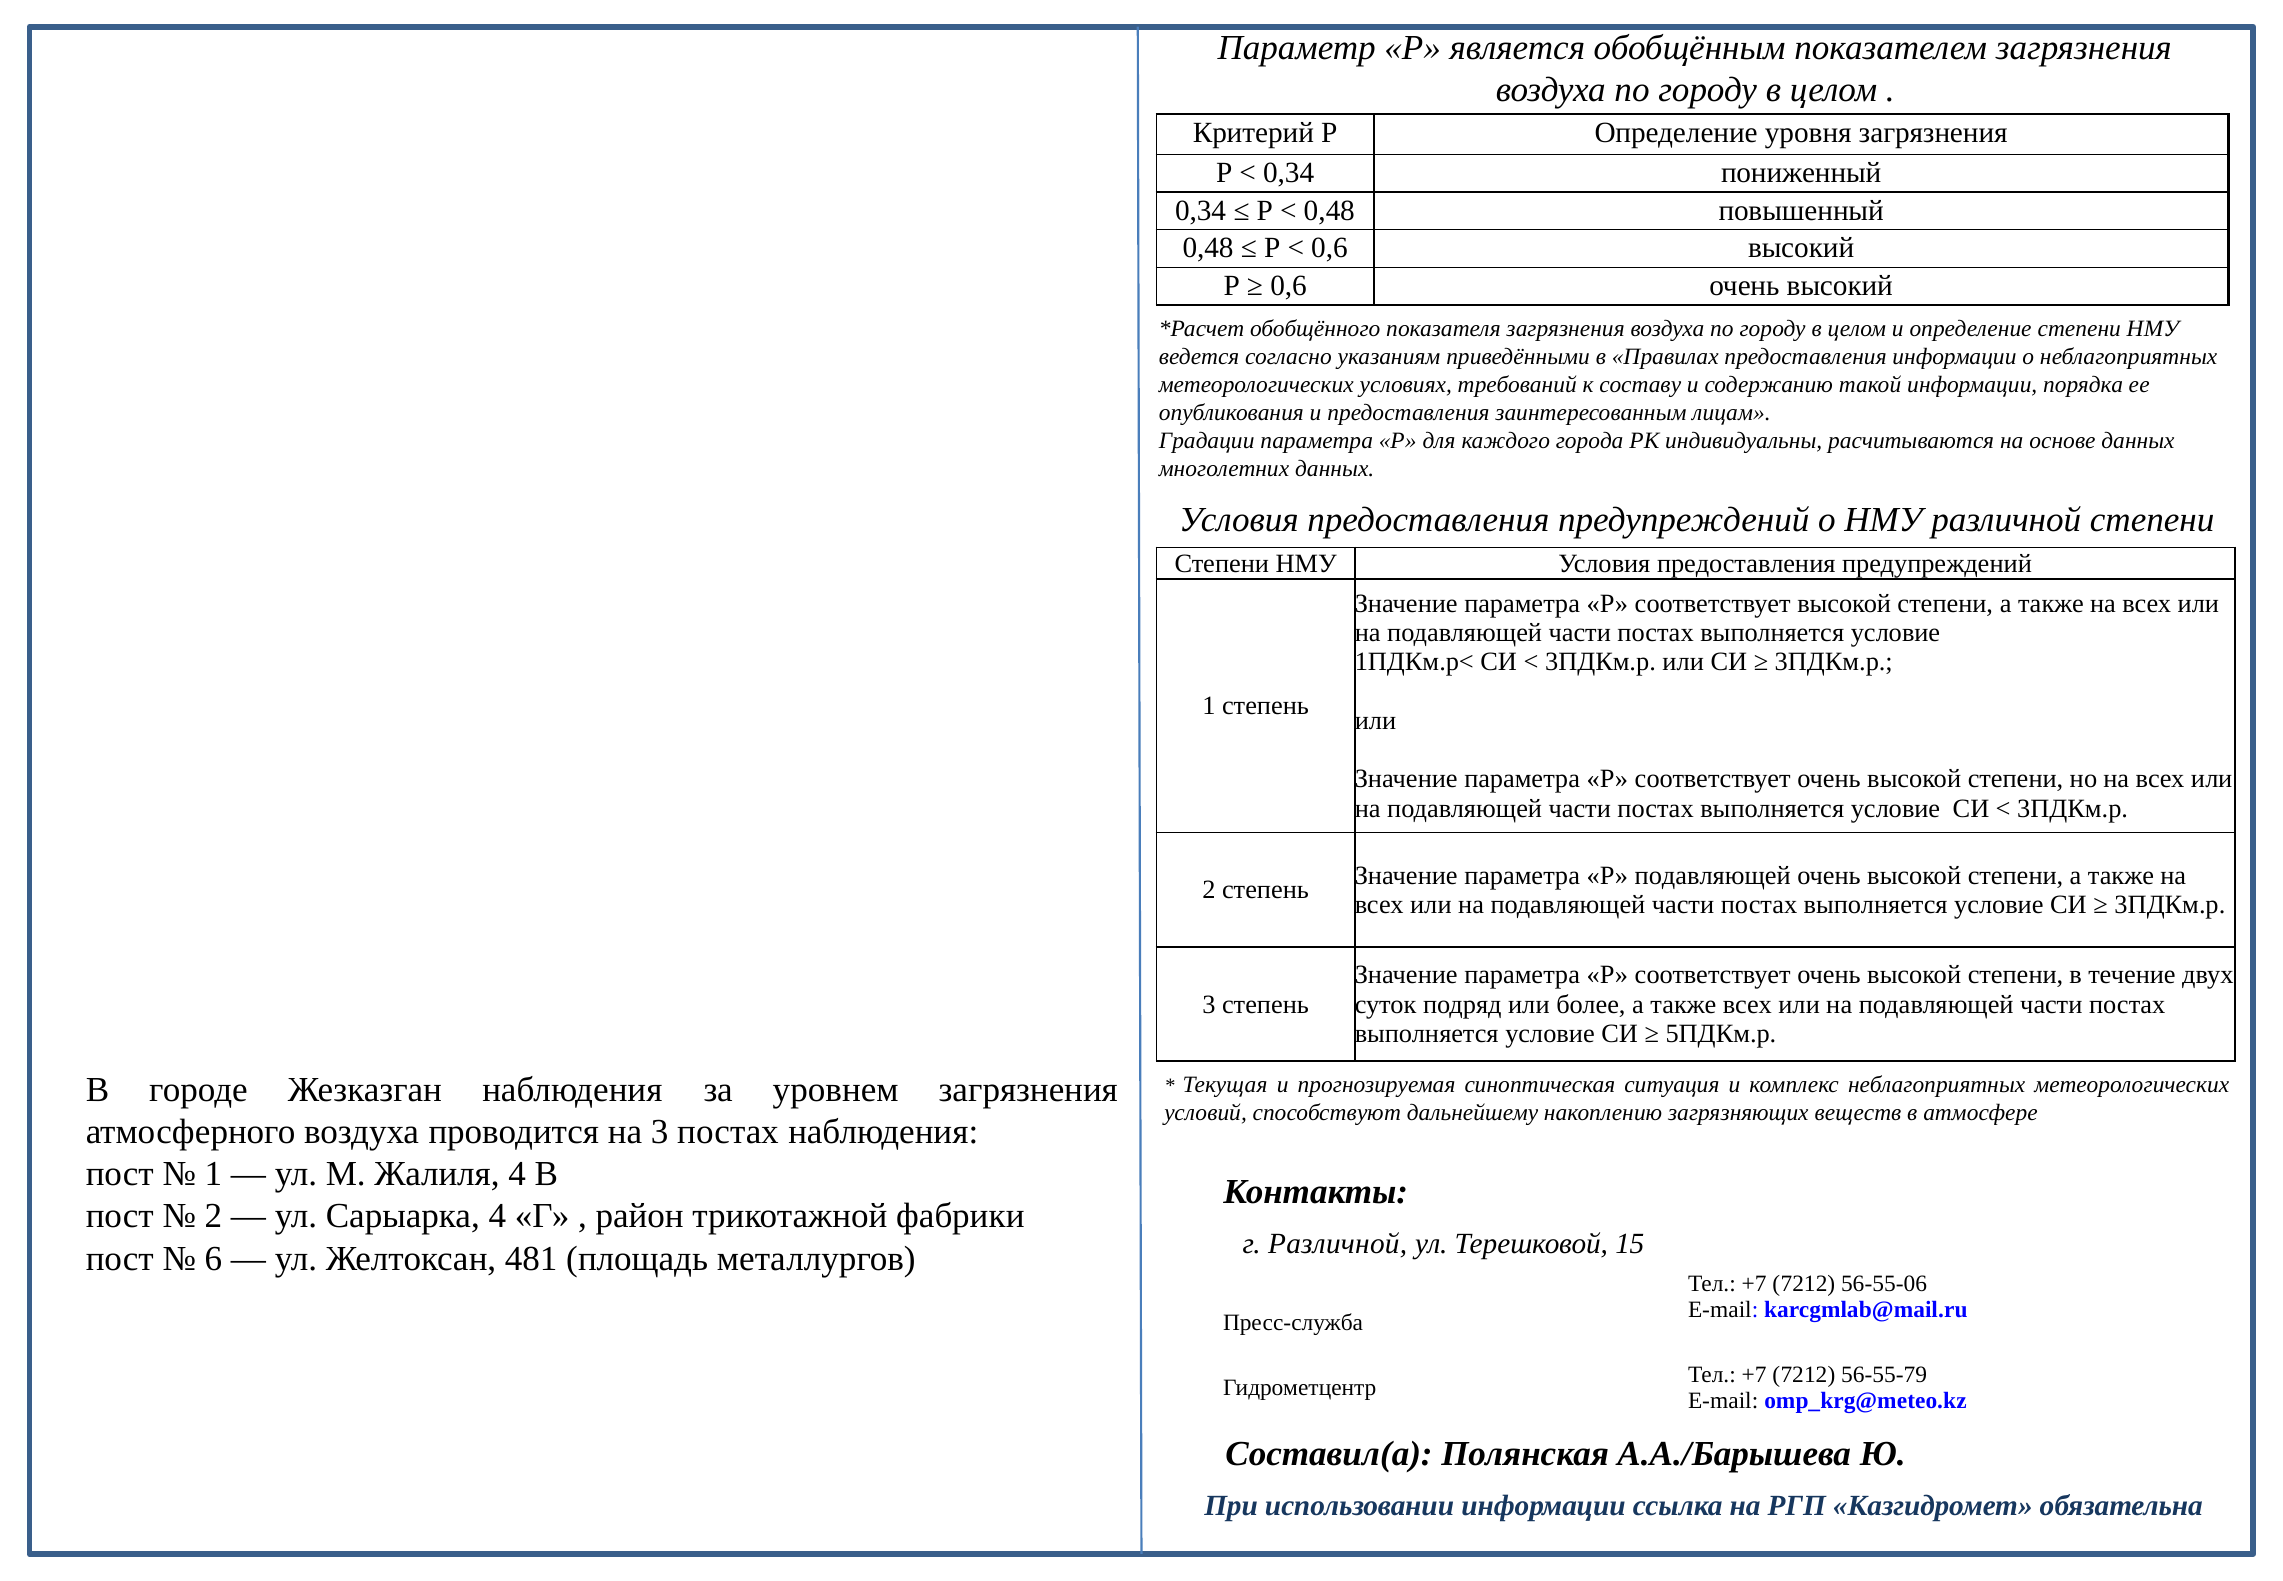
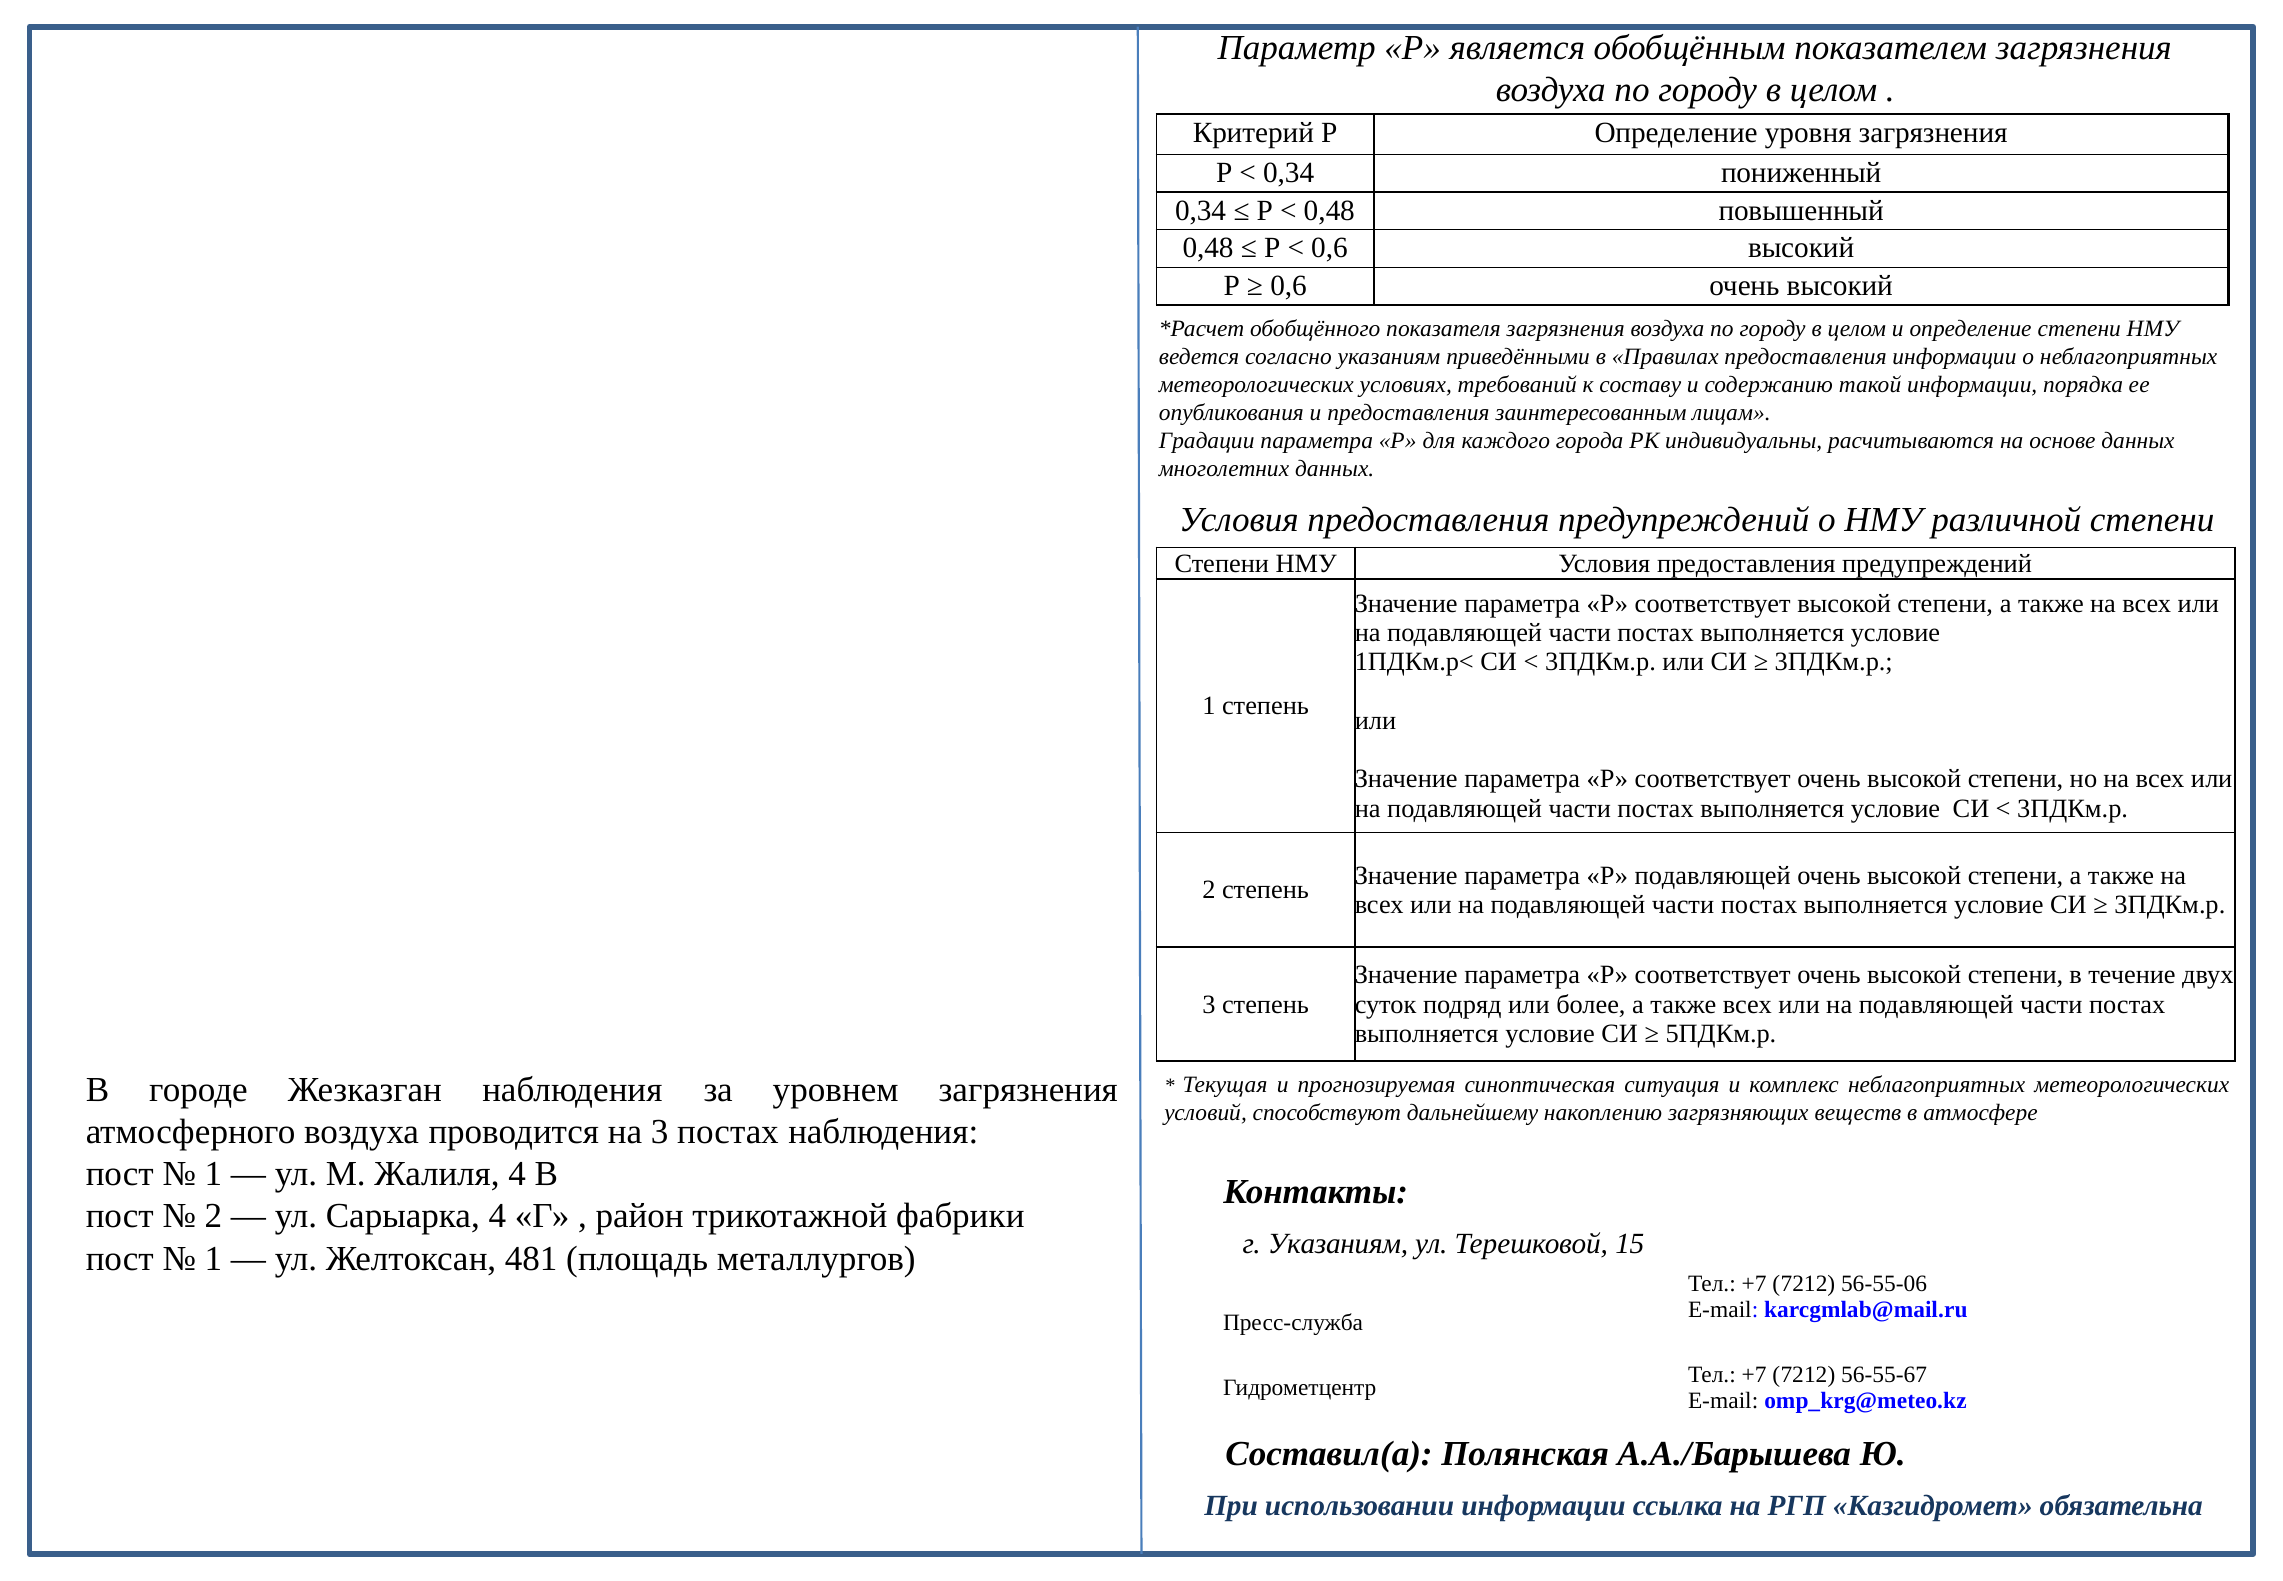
г Различной: Различной -> Указаниям (1338, 1244)
6: 6 -> 1 (213, 1258)
56-55-79: 56-55-79 -> 56-55-67 (1884, 1375)
